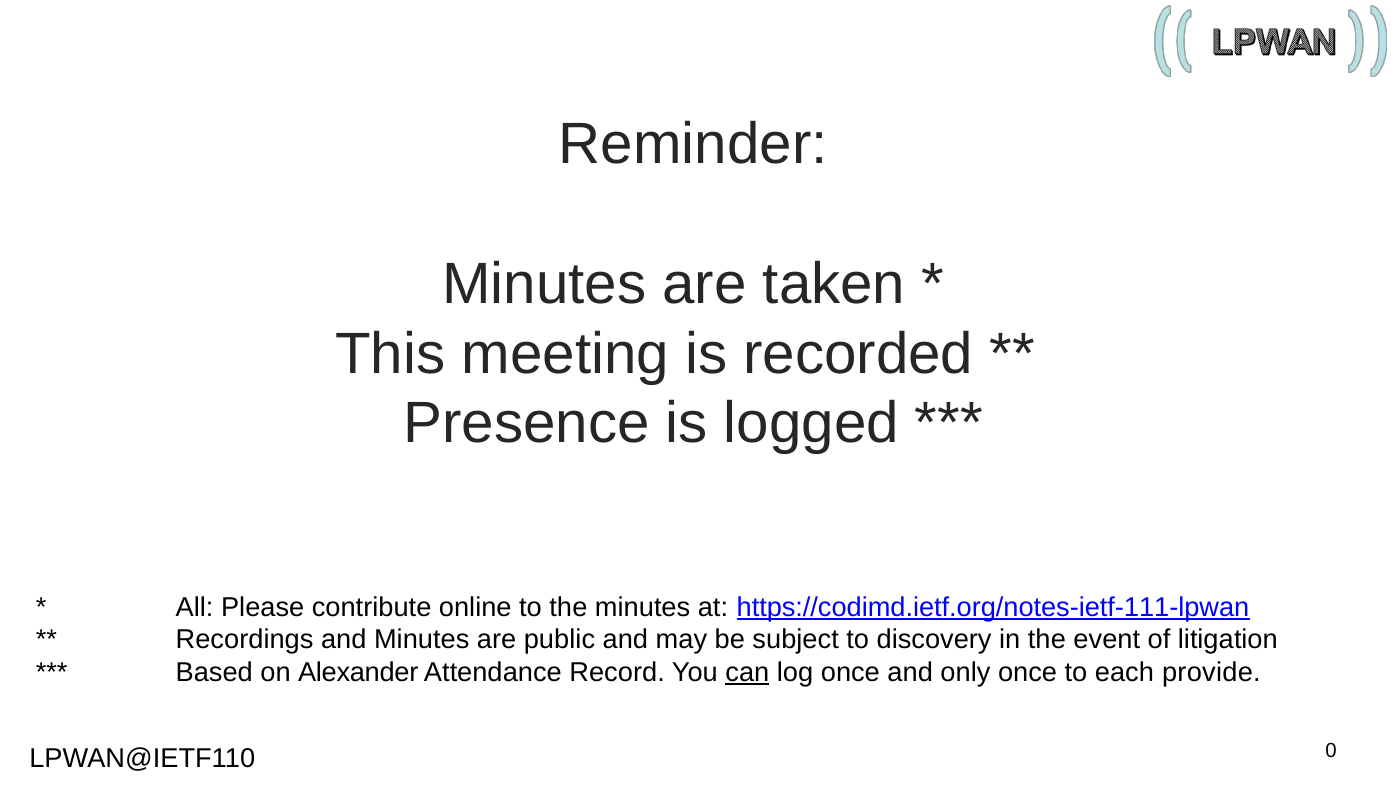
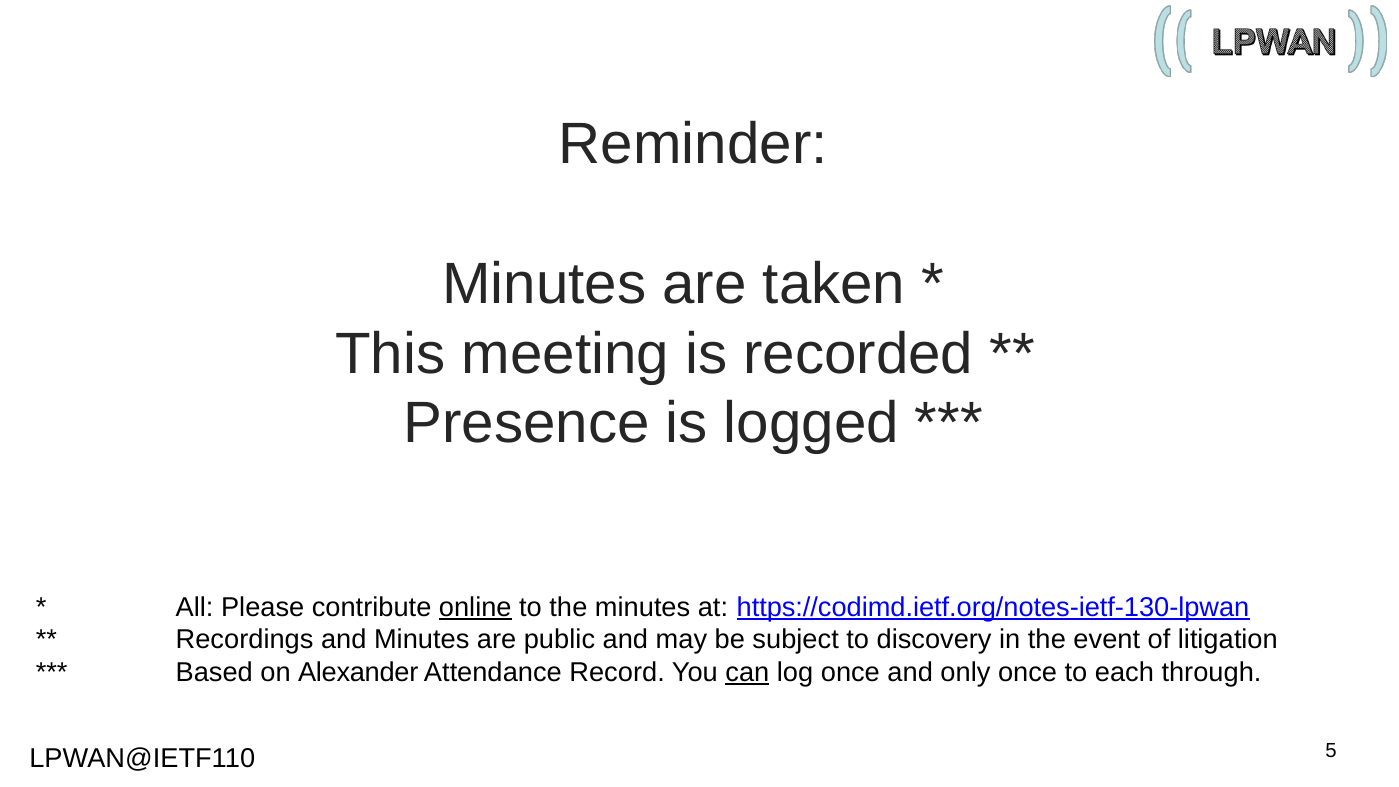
online underline: none -> present (475, 607)
https://codimd.ietf.org/notes-ietf-111-lpwan: https://codimd.ietf.org/notes-ietf-111-lpwan -> https://codimd.ietf.org/notes-ietf-130-lpwan (993, 607)
provide: provide -> through (1212, 672)
0: 0 -> 5 (1331, 751)
